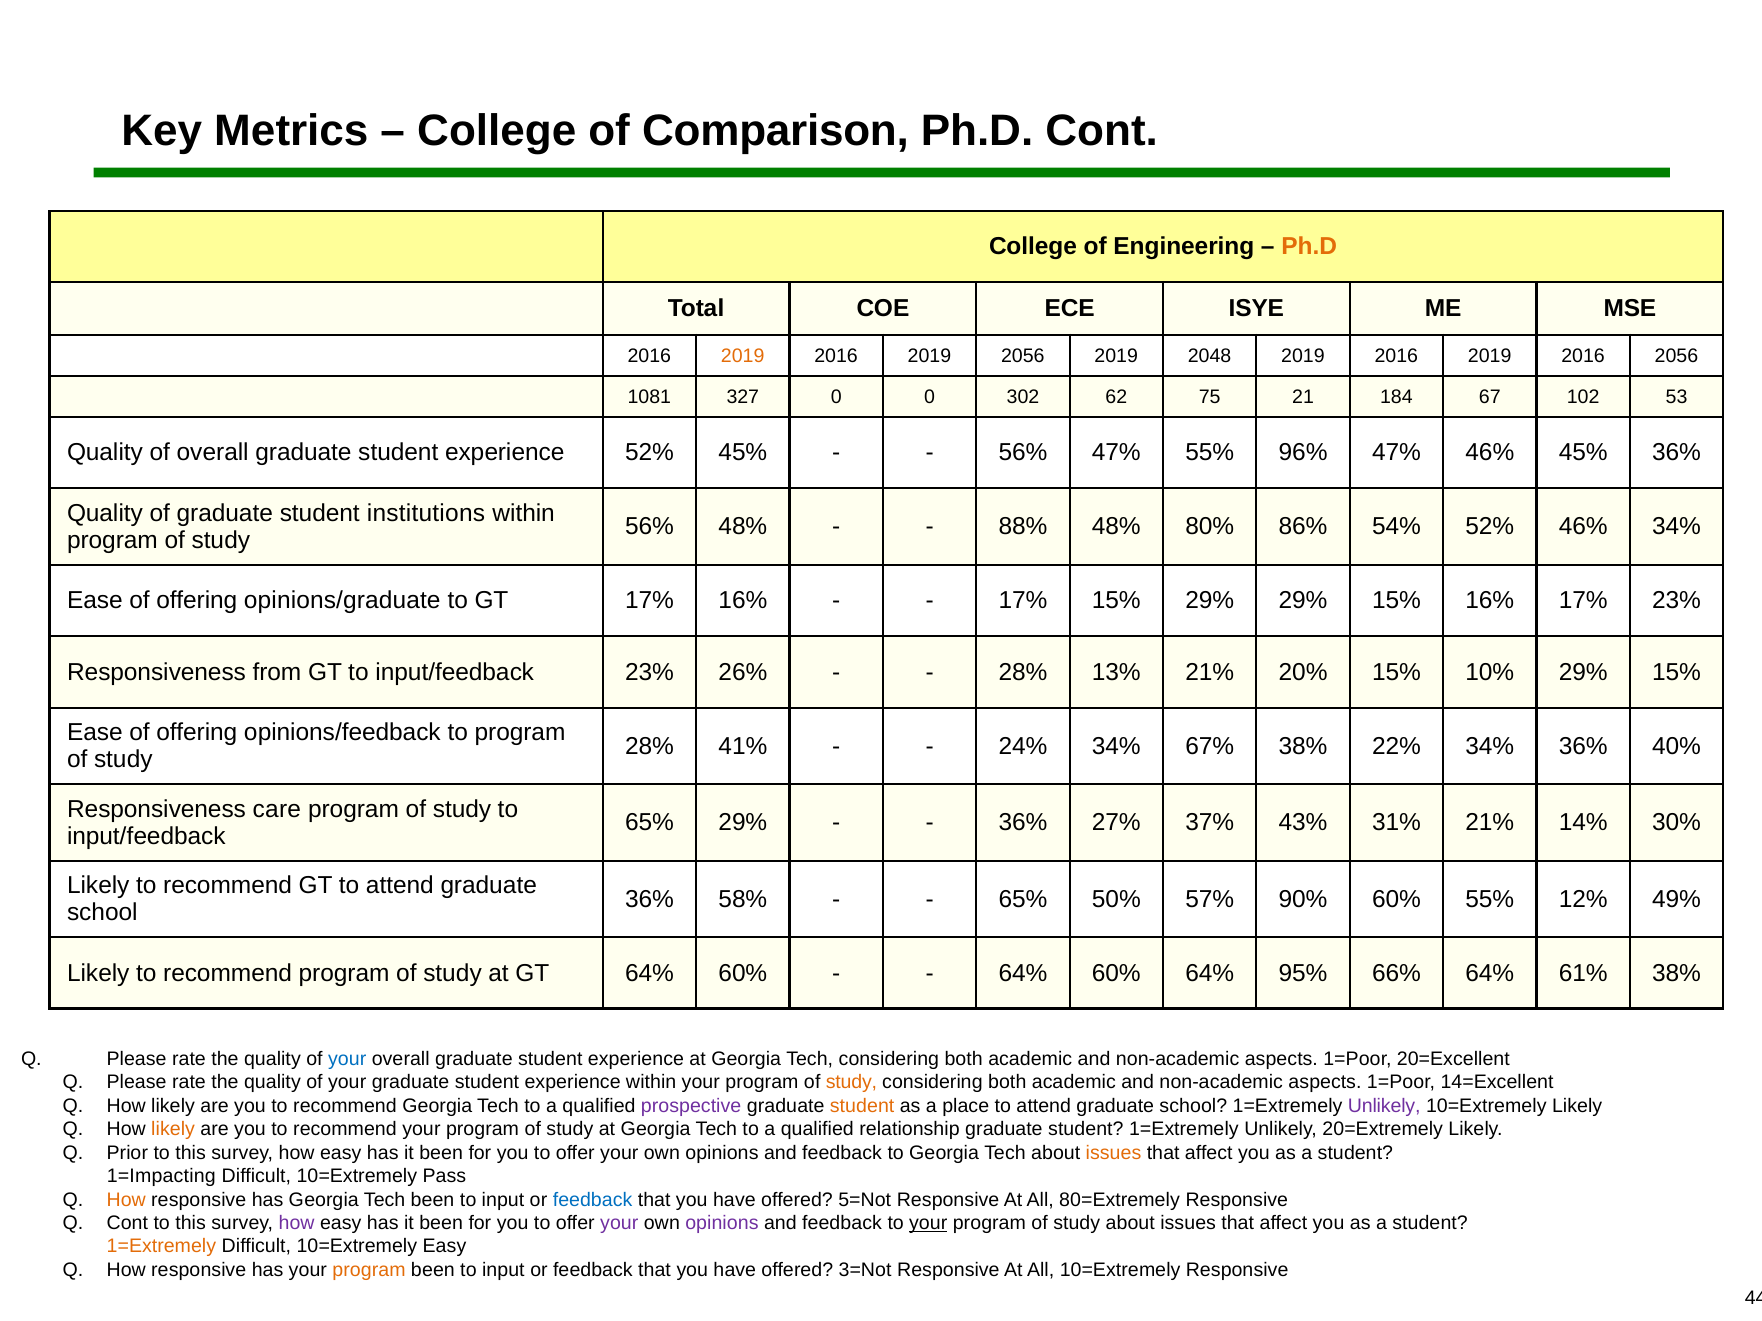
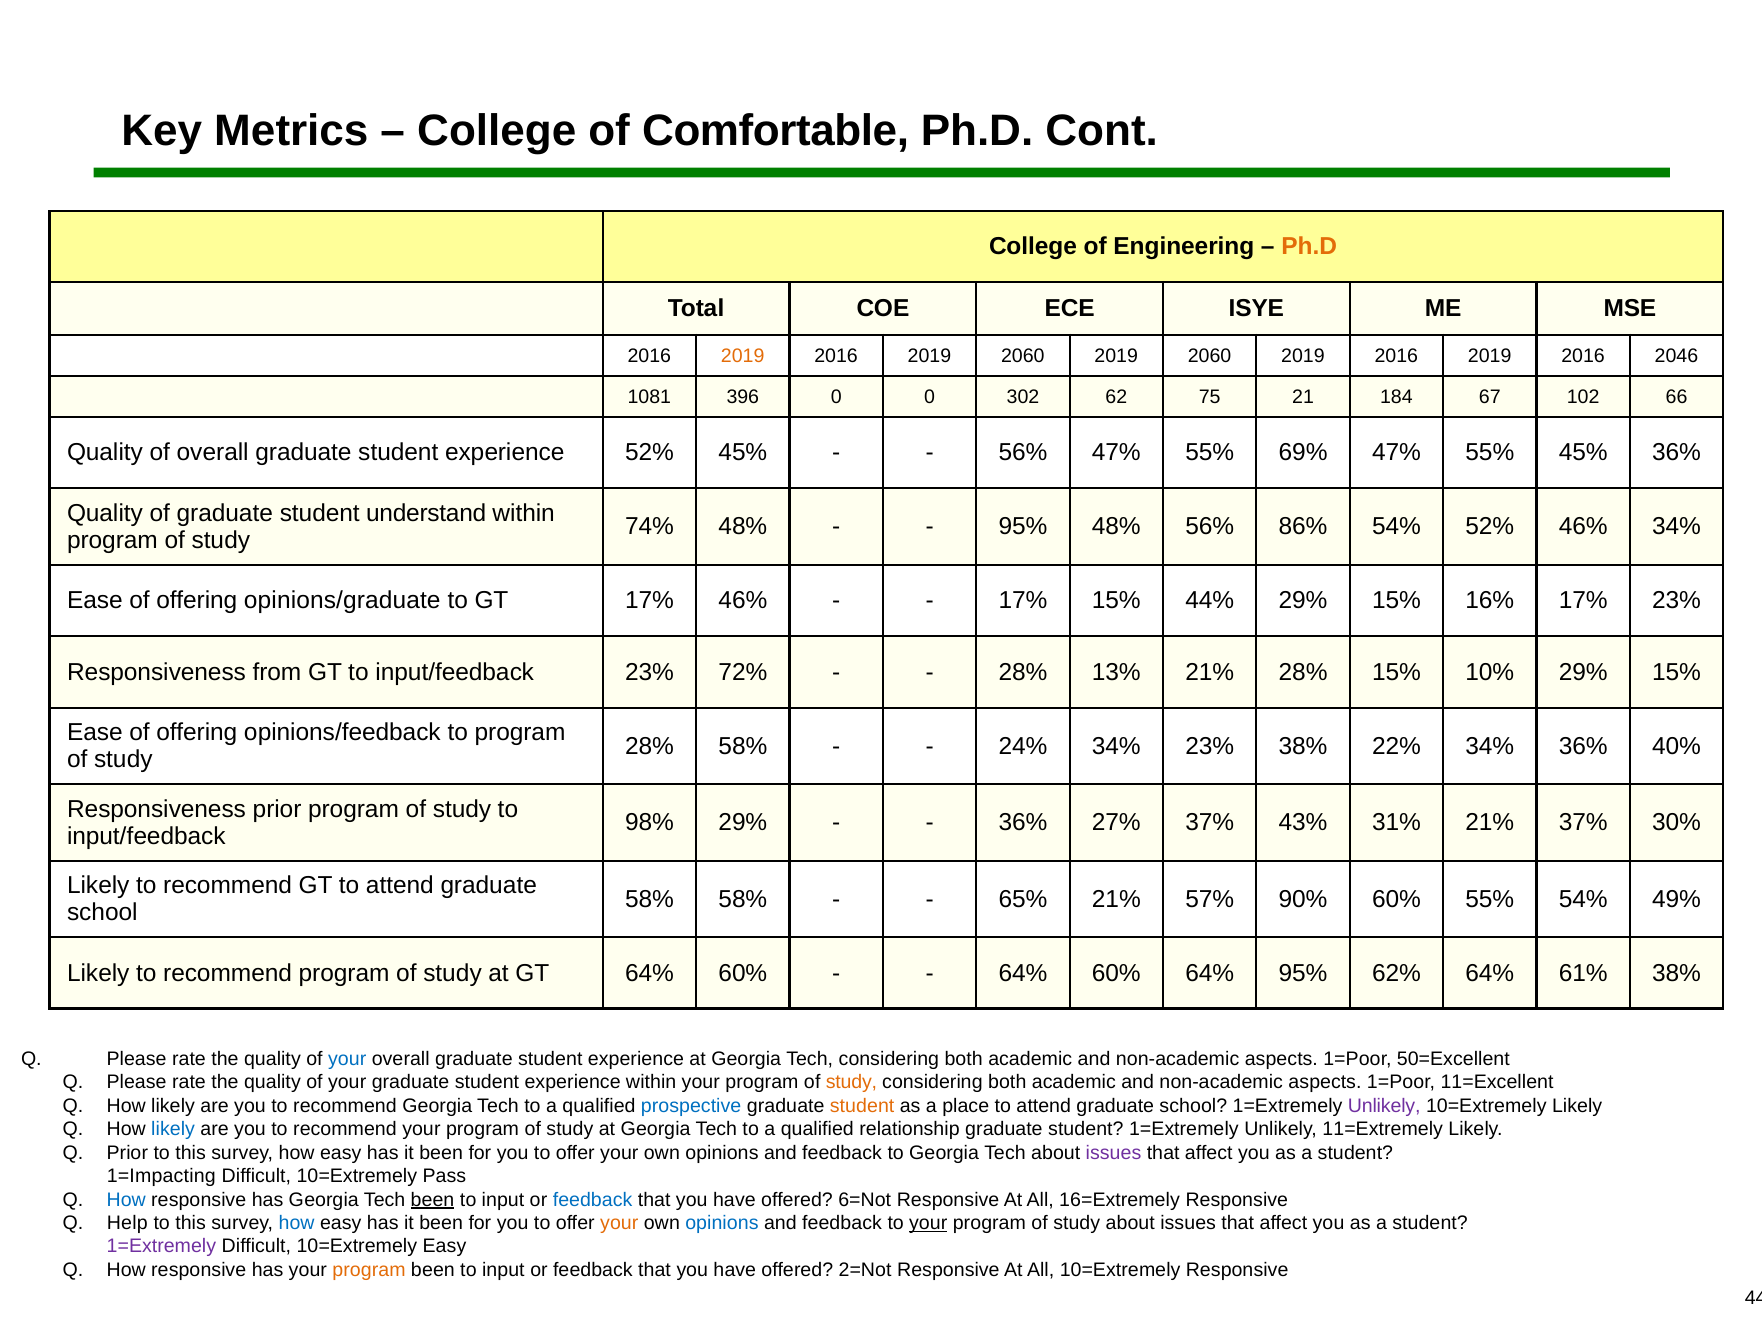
Comparison: Comparison -> Comfortable (776, 131)
2016 2019 2056: 2056 -> 2060 (1023, 356)
2048: 2048 -> 2060 (1210, 356)
2016 2056: 2056 -> 2046 (1676, 356)
327: 327 -> 396 (743, 397)
53: 53 -> 66 (1677, 397)
96%: 96% -> 69% (1303, 453)
46%: 46% -> 55% (1490, 453)
institutions: institutions -> understand (426, 513)
56%: 56% -> 74% (650, 527)
88%: 88% -> 95% (1023, 527)
48% 80%: 80% -> 56% (1210, 527)
17% 16%: 16% -> 46% (743, 601)
15% 29%: 29% -> 44% (1210, 601)
26%: 26% -> 72% (743, 673)
21% 20%: 20% -> 28% (1303, 673)
28% 41%: 41% -> 58% (743, 746)
34% 67%: 67% -> 23% (1210, 746)
Responsiveness care: care -> prior (277, 809)
65%: 65% -> 98% (650, 823)
21% 14%: 14% -> 37% (1583, 823)
36%: 36% -> 58% (650, 899)
65% 50%: 50% -> 21% (1116, 899)
55% 12%: 12% -> 54% (1583, 899)
66%: 66% -> 62% (1396, 974)
20=Excellent: 20=Excellent -> 50=Excellent (1453, 1059)
14=Excellent: 14=Excellent -> 11=Excellent (1497, 1083)
prospective colour: purple -> blue (691, 1106)
likely colour: orange -> blue (173, 1130)
20=Extremely: 20=Extremely -> 11=Extremely (1383, 1130)
issues colour: orange -> purple (1114, 1153)
How colour: orange -> blue (126, 1200)
been underline: none -> present (433, 1200)
5=Not: 5=Not -> 6=Not (865, 1200)
80=Extremely: 80=Extremely -> 16=Extremely (1120, 1200)
Q Cont: Cont -> Help (127, 1223)
how colour: purple -> blue (297, 1223)
your colour: purple -> orange (619, 1223)
opinions colour: purple -> blue (722, 1223)
1=Extremely colour: orange -> purple (161, 1247)
3=Not: 3=Not -> 2=Not (865, 1270)
